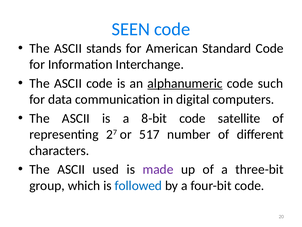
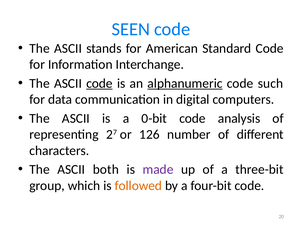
code underline: none -> present (99, 83)
8-bit: 8-bit -> 0-bit (154, 118)
satellite: satellite -> analysis (239, 118)
517: 517 -> 126 (149, 134)
used: used -> both (106, 169)
followed colour: blue -> orange (138, 185)
